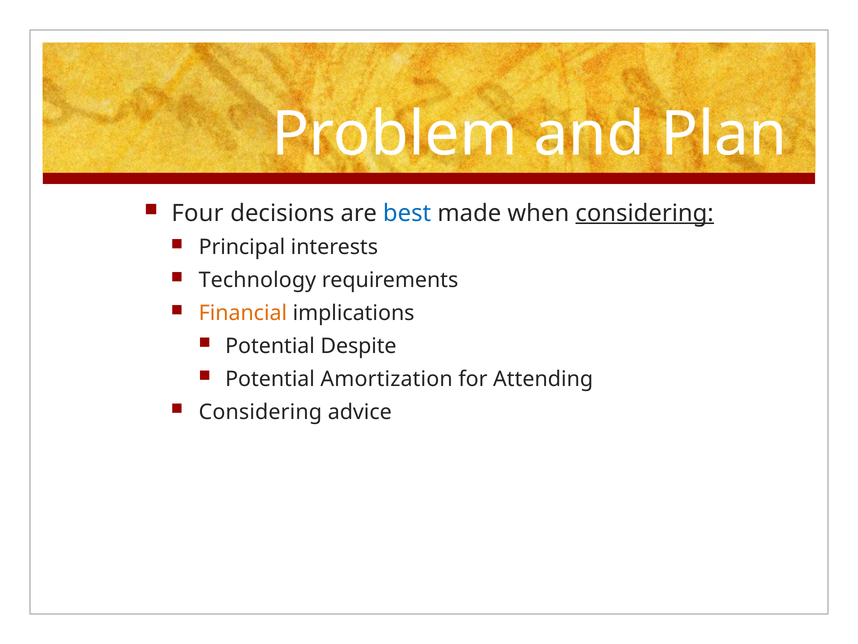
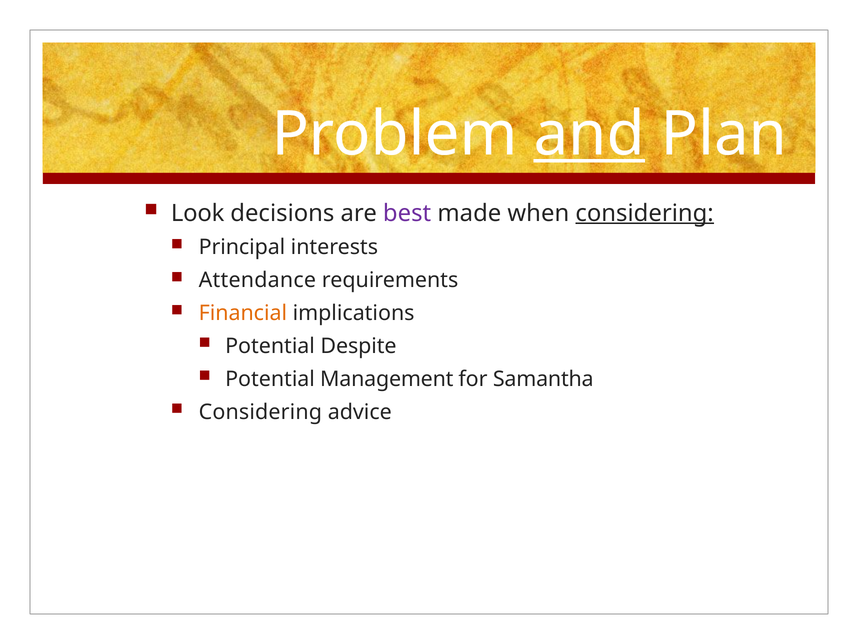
and underline: none -> present (589, 134)
Four: Four -> Look (198, 213)
best colour: blue -> purple (407, 213)
Technology: Technology -> Attendance (257, 280)
Amortization: Amortization -> Management (387, 379)
Attending: Attending -> Samantha (543, 379)
